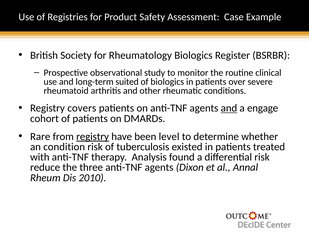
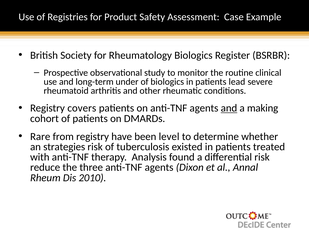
suited: suited -> under (127, 82)
over: over -> lead (237, 82)
engage: engage -> making (263, 108)
registry underline: present -> none (93, 136)
condition: condition -> strategies (64, 147)
